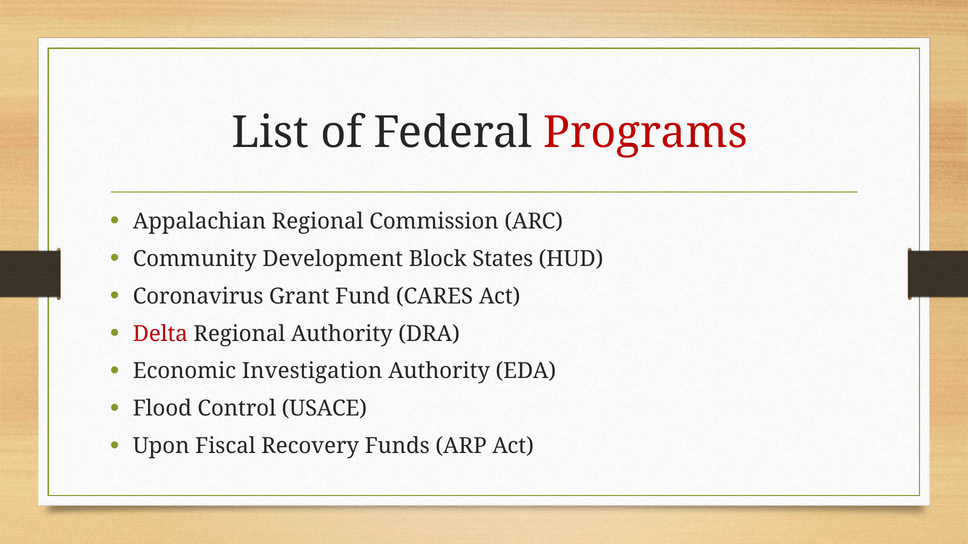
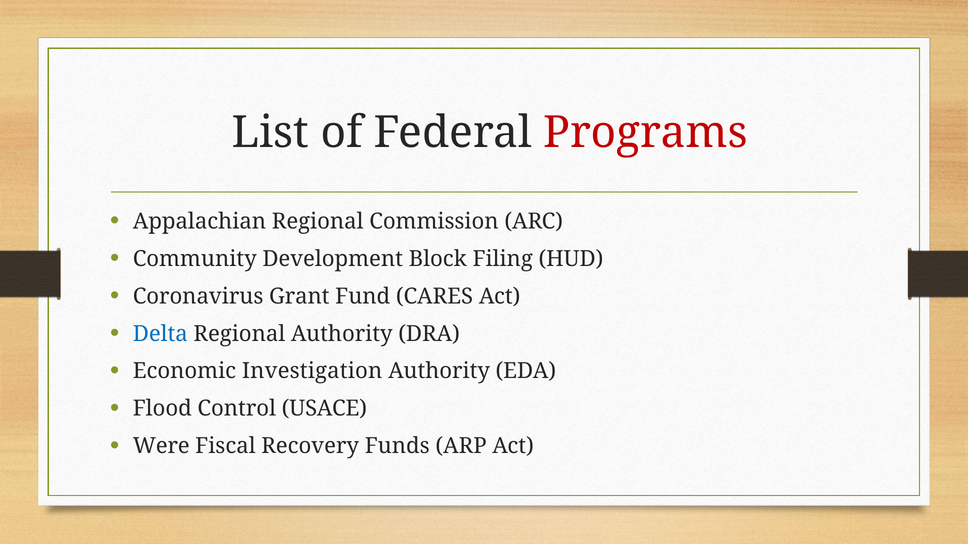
States: States -> Filing (503, 259)
Delta colour: red -> blue (160, 334)
Upon: Upon -> Were (161, 447)
